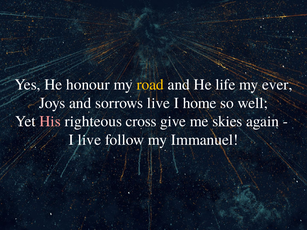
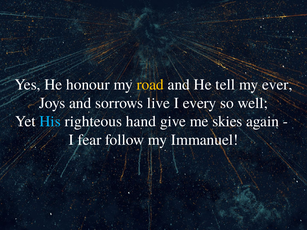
life: life -> tell (225, 85)
home: home -> every (200, 103)
His colour: pink -> light blue (50, 122)
cross: cross -> hand (141, 122)
I live: live -> fear (89, 140)
